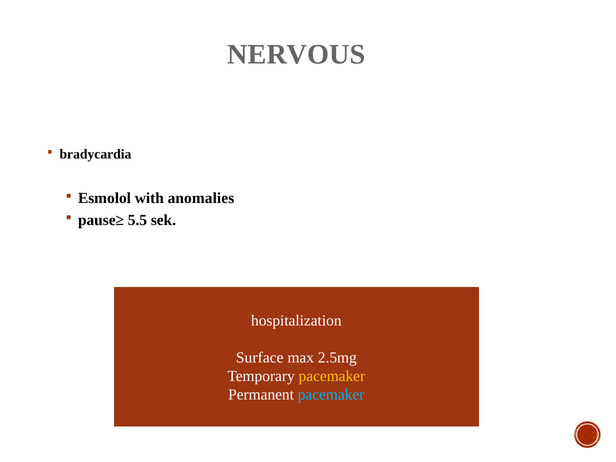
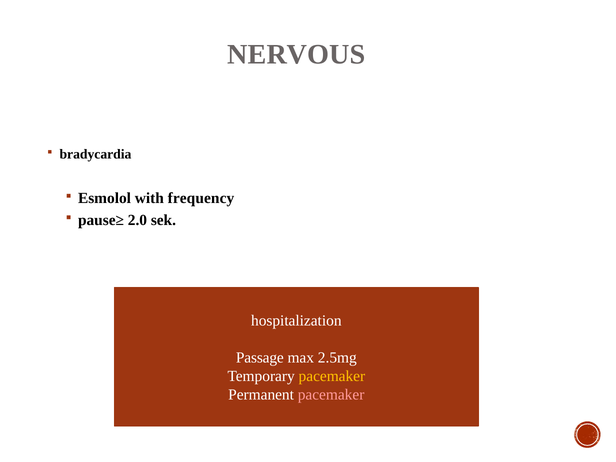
anomalies: anomalies -> frequency (201, 198)
5.5: 5.5 -> 2.0 (137, 220)
Surface: Surface -> Passage (260, 358)
pacemaker colour: light blue -> pink (331, 395)
